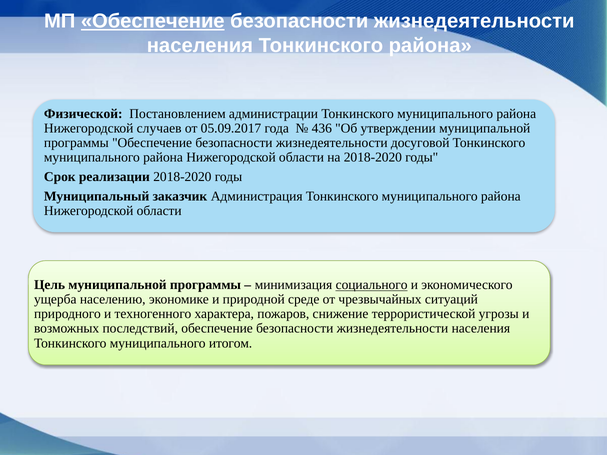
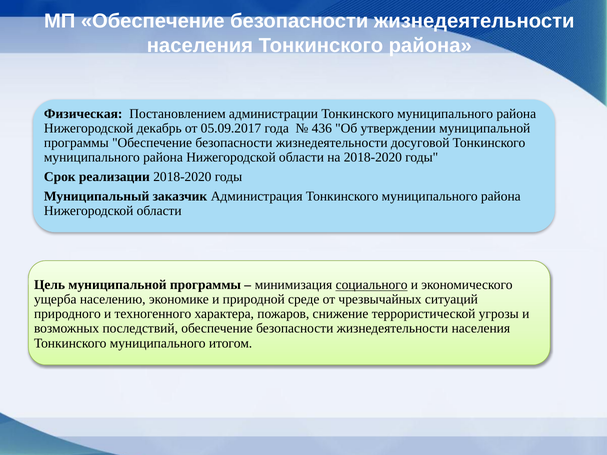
Обеспечение underline: present -> none (153, 21)
Физической: Физической -> Физическая (83, 114)
случаев: случаев -> декабрь (159, 129)
